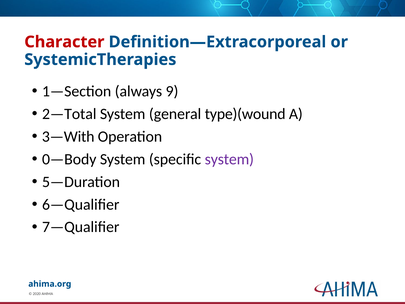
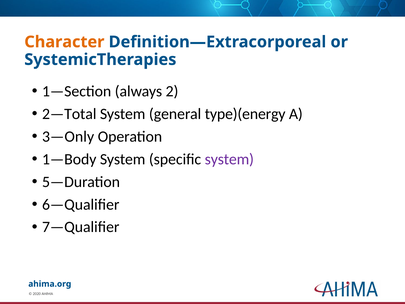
Character colour: red -> orange (64, 42)
9: 9 -> 2 (172, 91)
type)(wound: type)(wound -> type)(energy (245, 114)
3—With: 3—With -> 3—Only (68, 136)
0—Body: 0—Body -> 1—Body (69, 159)
